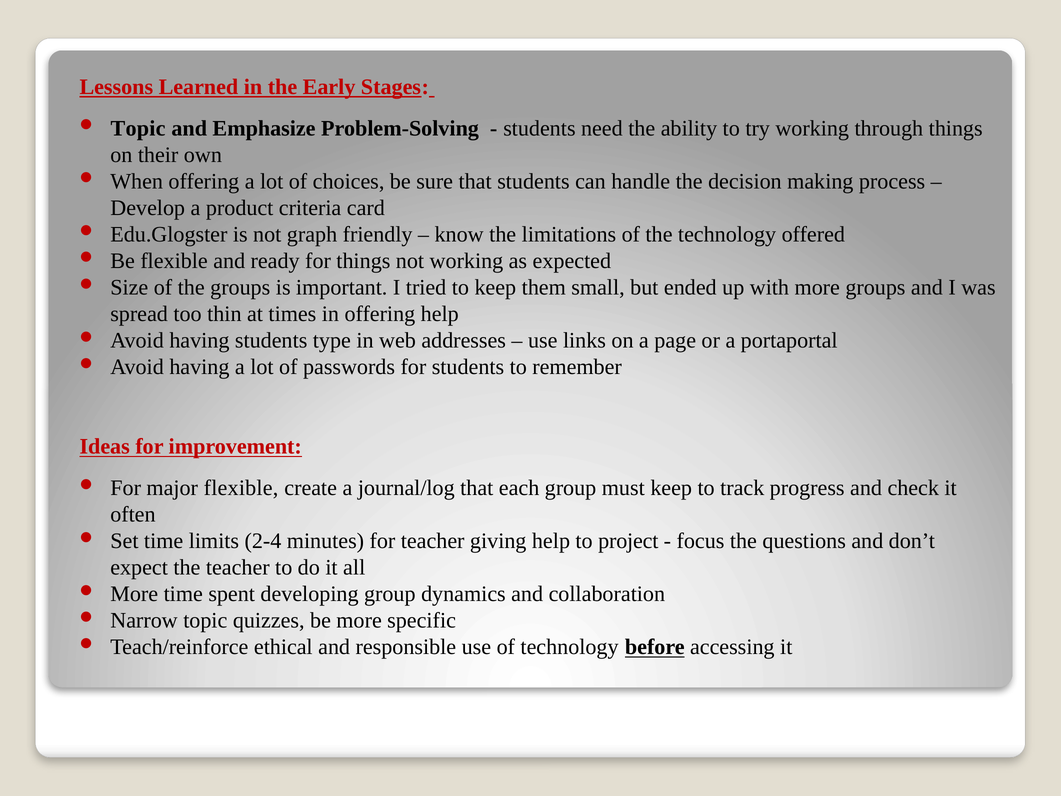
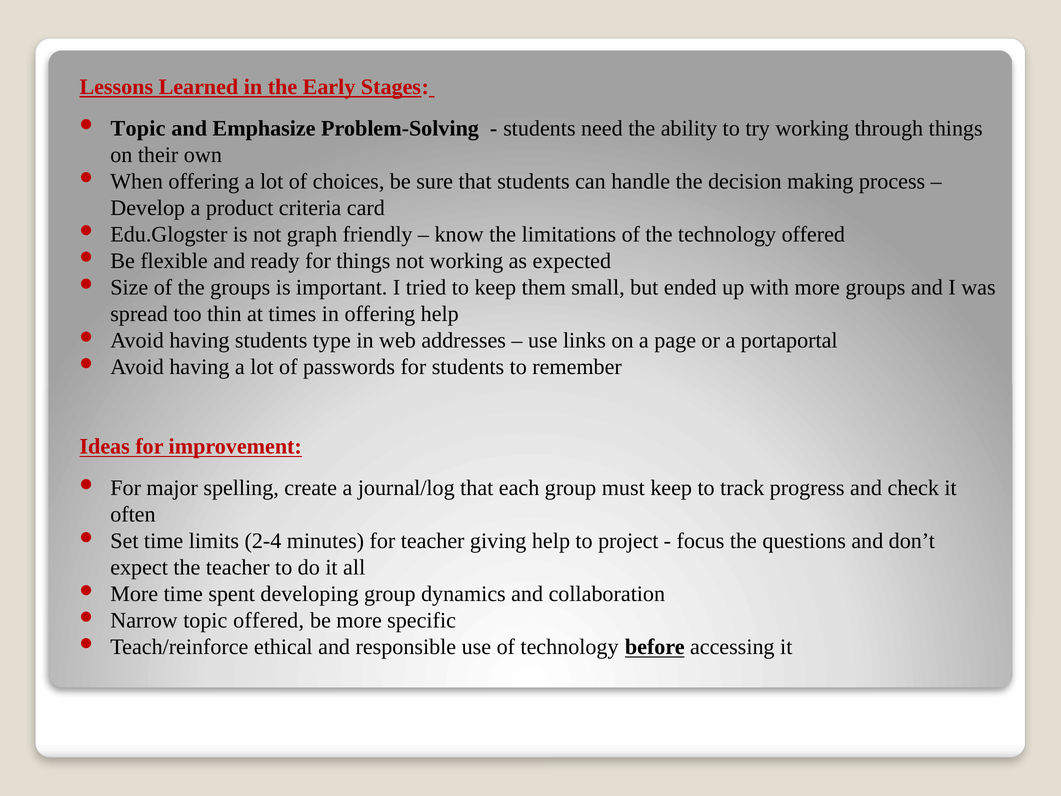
major flexible: flexible -> spelling (241, 488)
topic quizzes: quizzes -> offered (269, 620)
